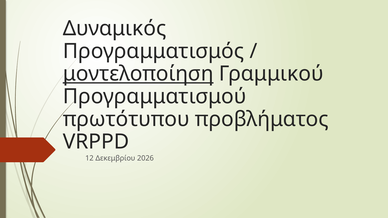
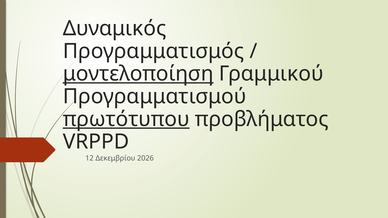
πρωτότυπου underline: none -> present (126, 119)
